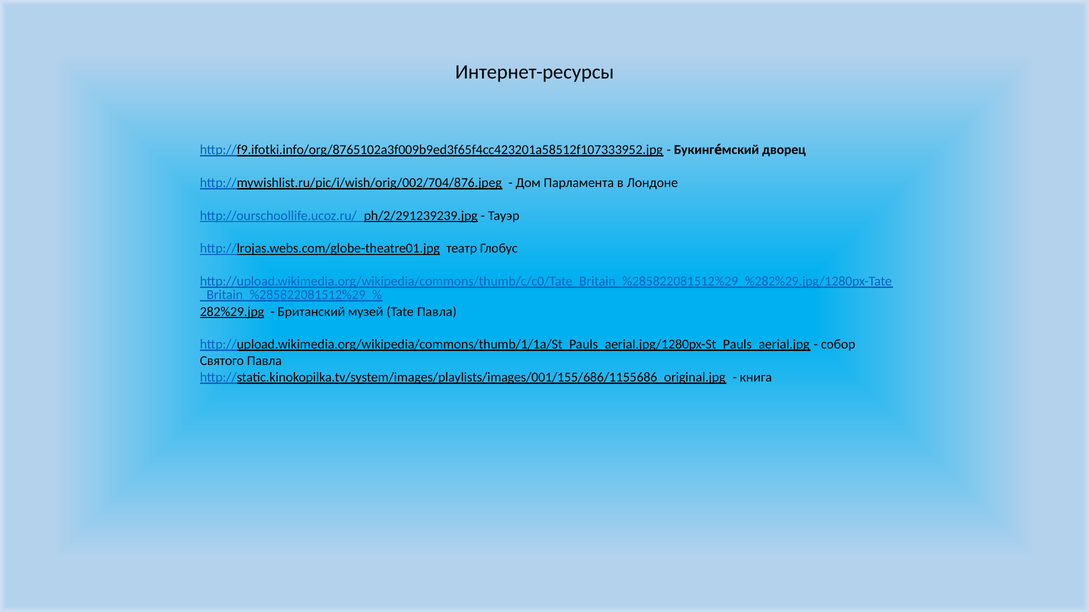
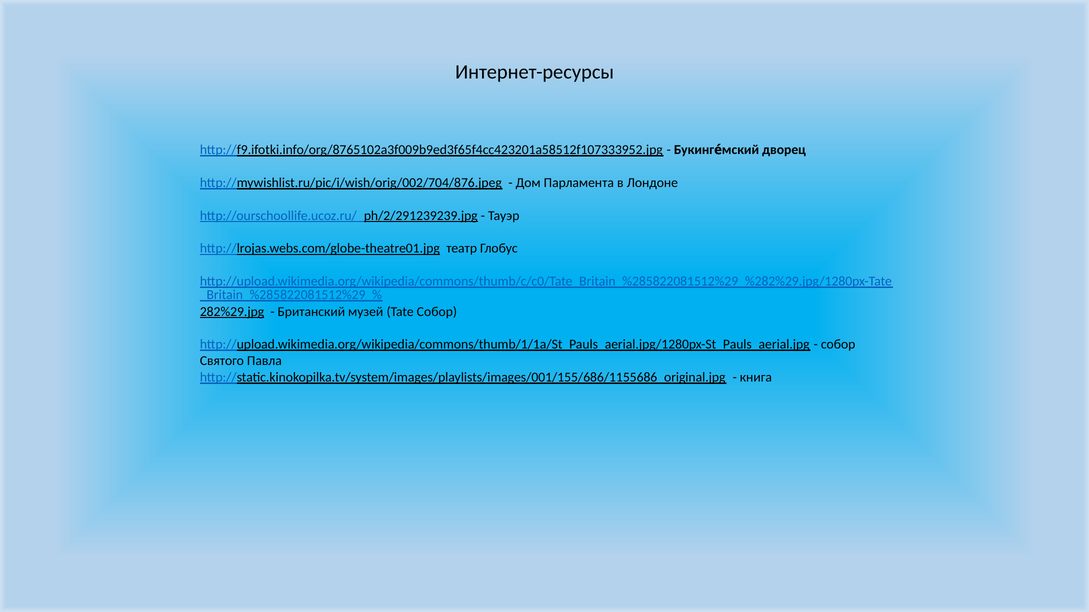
Tate Павла: Павла -> Собор (437, 312)
